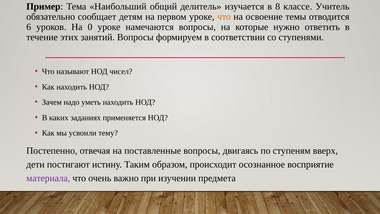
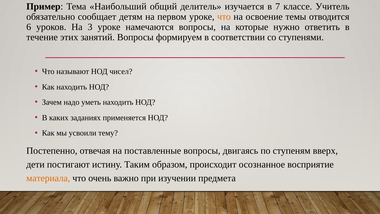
8: 8 -> 7 (278, 7)
0: 0 -> 3 (90, 27)
материала colour: purple -> orange (48, 178)
